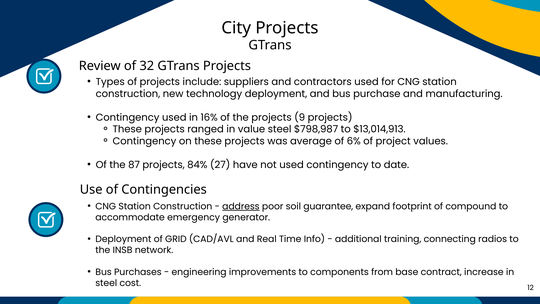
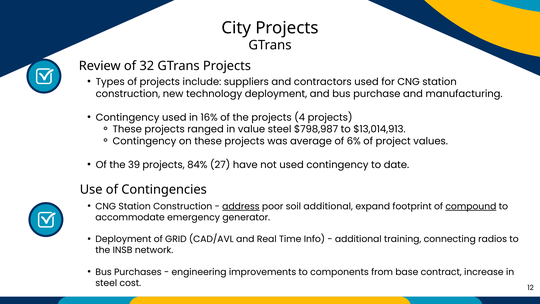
9: 9 -> 4 (300, 117)
87: 87 -> 39 (134, 165)
soil guarantee: guarantee -> additional (328, 206)
compound underline: none -> present (471, 206)
